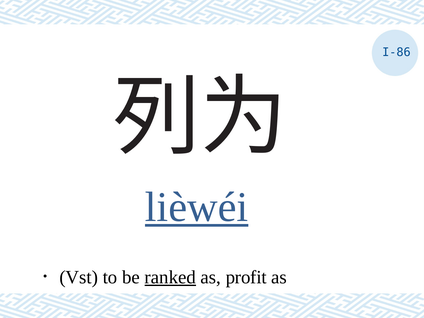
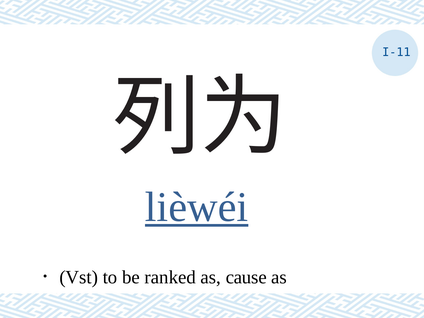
I-86: I-86 -> I-11 (396, 52)
ranked underline: present -> none (170, 277)
profit: profit -> cause (246, 277)
